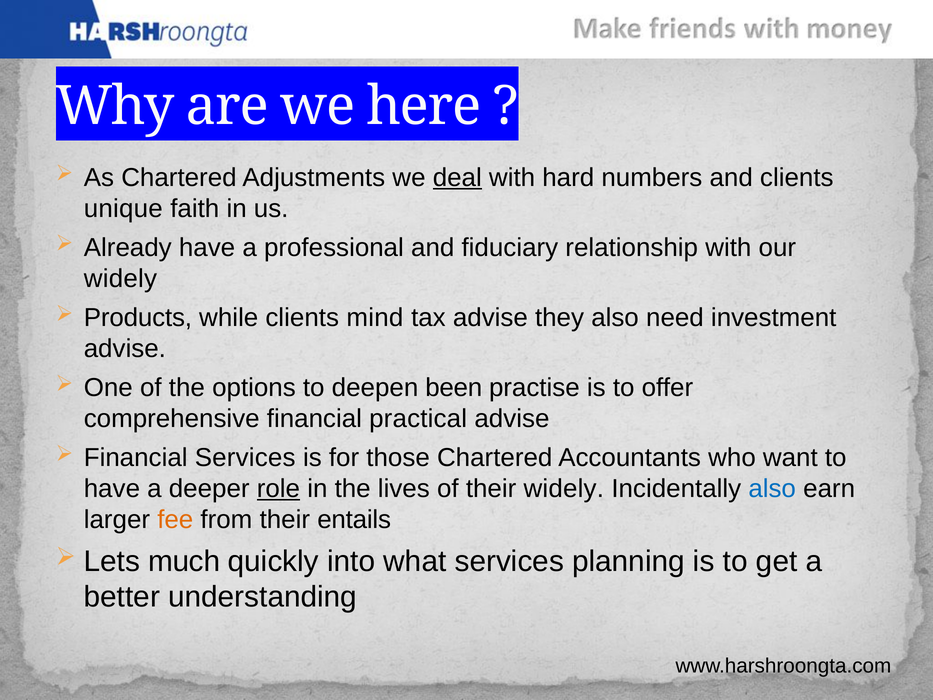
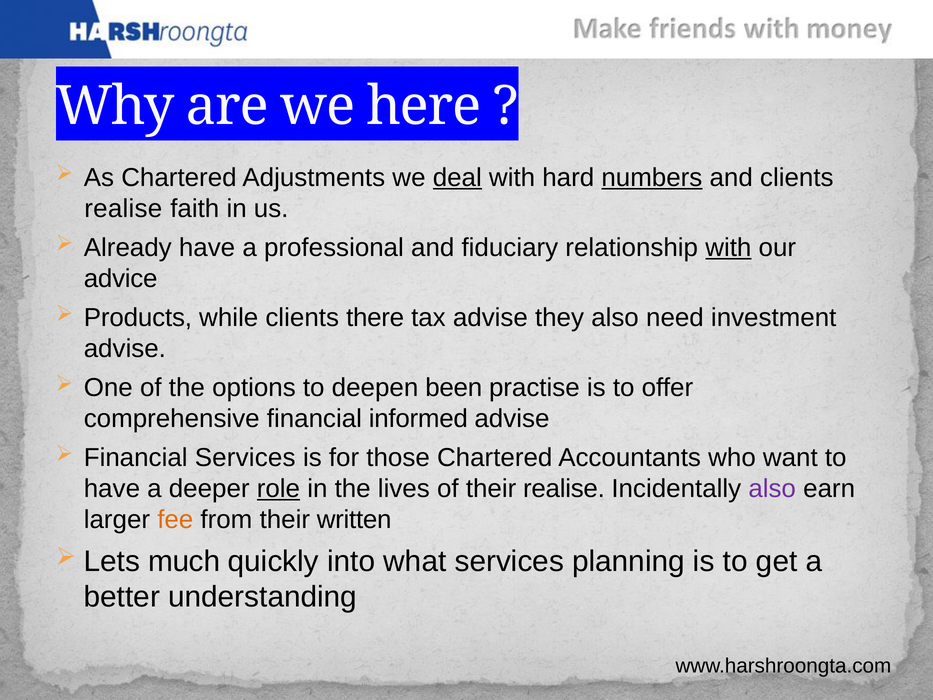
numbers underline: none -> present (652, 177)
unique: unique -> realise (123, 209)
with underline: none -> present (728, 247)
widely: widely -> advice (121, 279)
mind: mind -> there (375, 317)
practical: practical -> informed (418, 419)
their widely: widely -> realise (564, 489)
also colour: blue -> purple (772, 489)
entails: entails -> written (354, 520)
